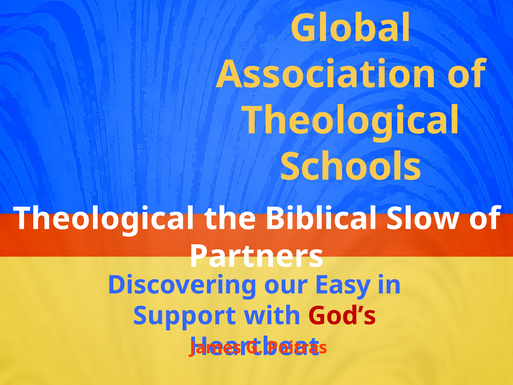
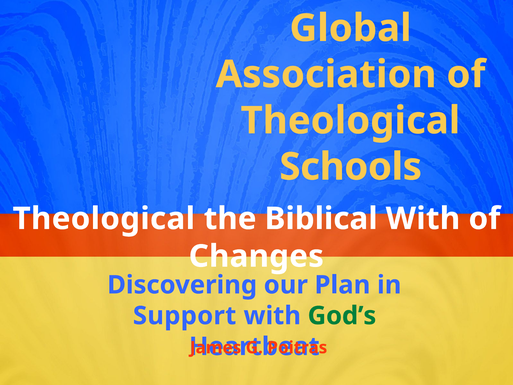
Biblical Slow: Slow -> With (423, 219)
Partners: Partners -> Changes (256, 256)
Easy: Easy -> Plan (342, 285)
God’s colour: red -> green (342, 316)
